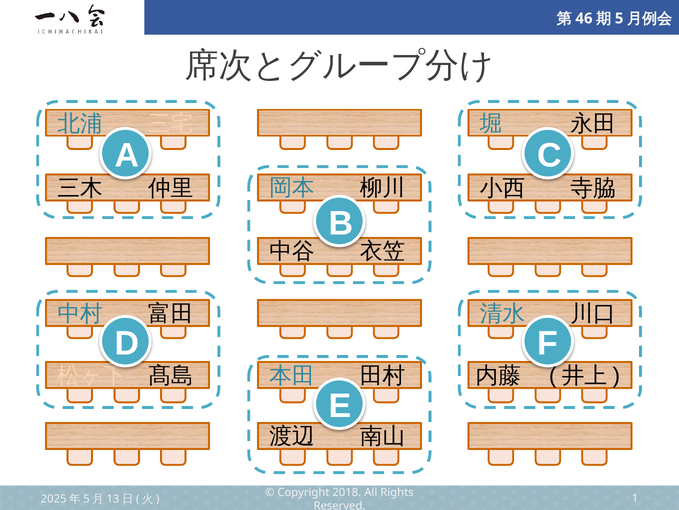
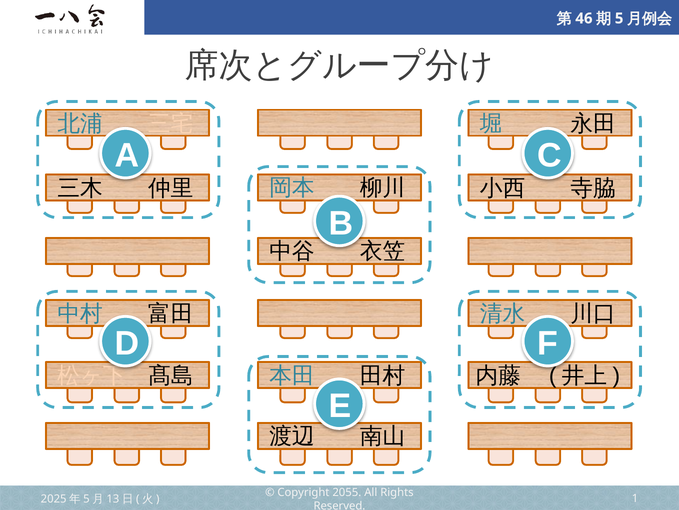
2018: 2018 -> 2055 (347, 492)
